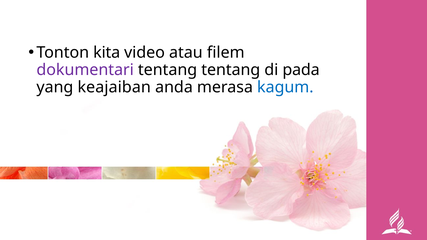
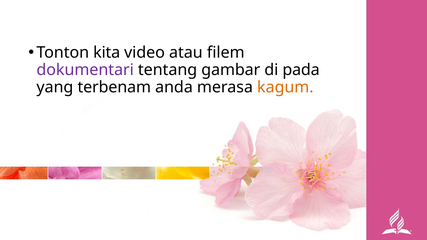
tentang tentang: tentang -> gambar (231, 70)
keajaiban: keajaiban -> terbenam (114, 87)
kagum colour: blue -> orange (285, 87)
